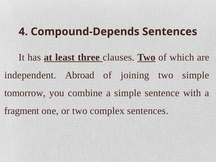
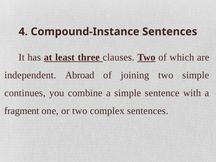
Compound-Depends: Compound-Depends -> Compound-Instance (85, 32)
tomorrow: tomorrow -> continues (25, 93)
